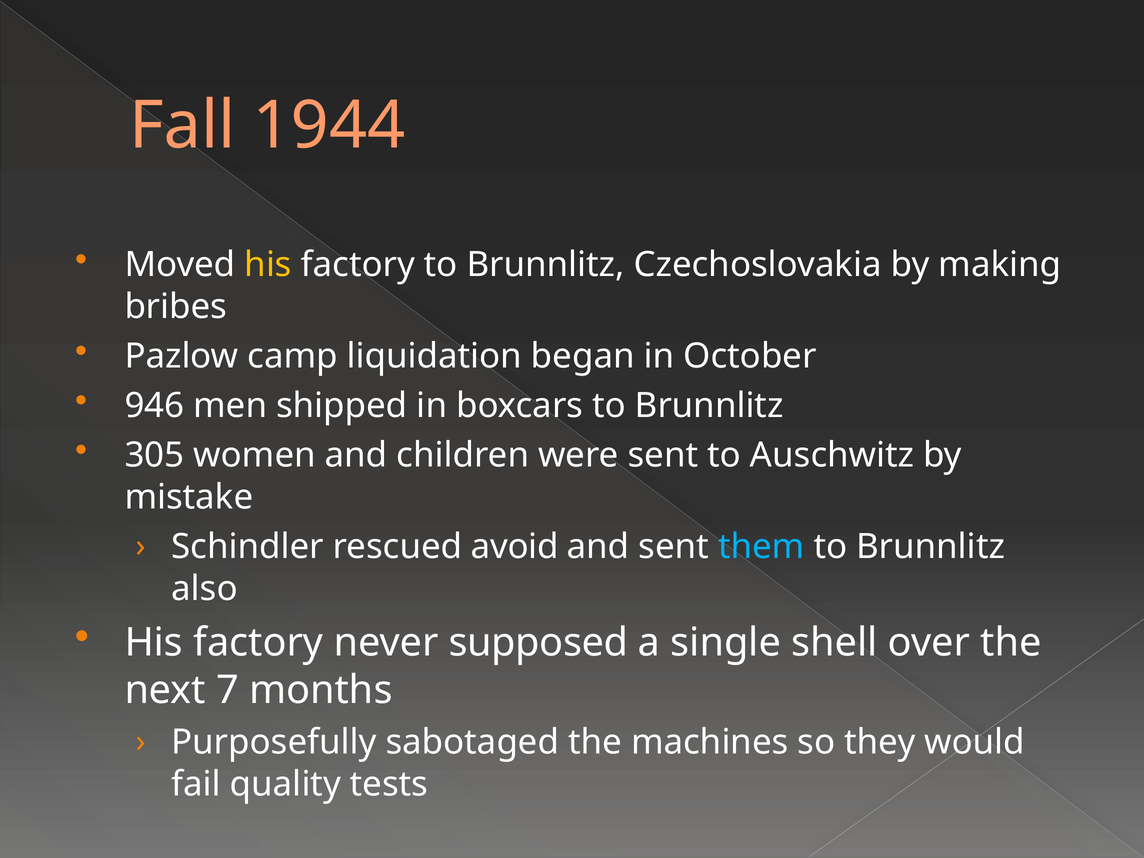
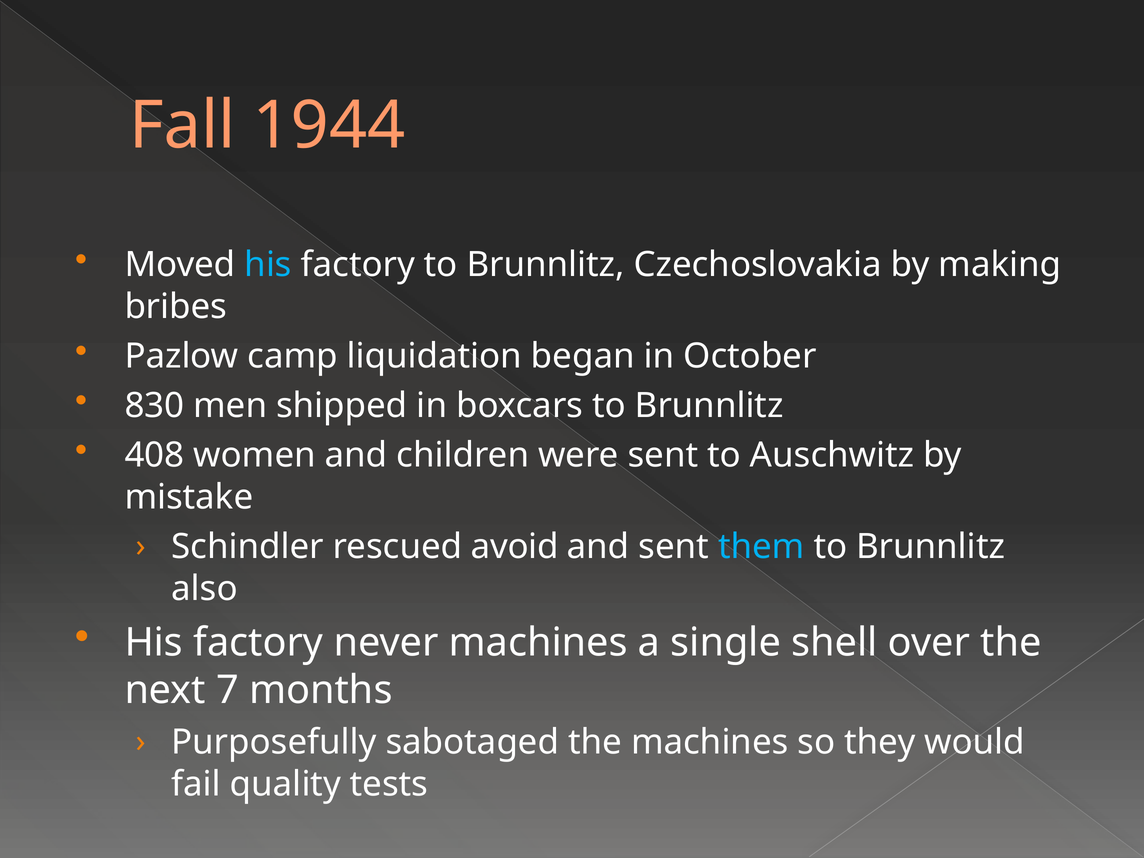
his colour: yellow -> light blue (268, 265)
946: 946 -> 830 (154, 406)
305: 305 -> 408 (154, 455)
never supposed: supposed -> machines (538, 643)
